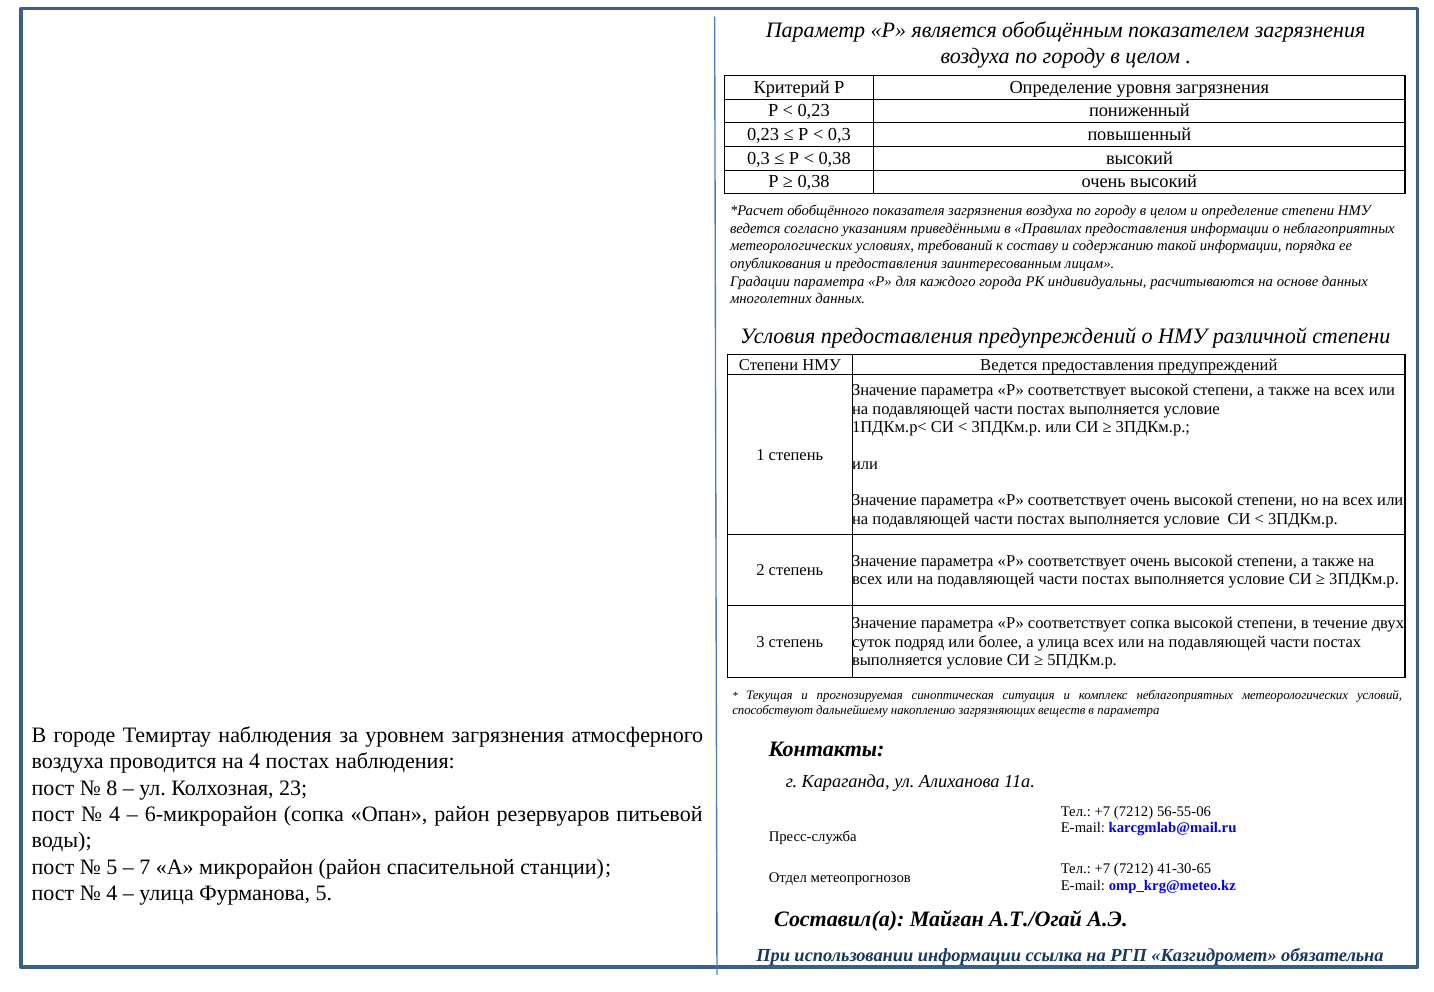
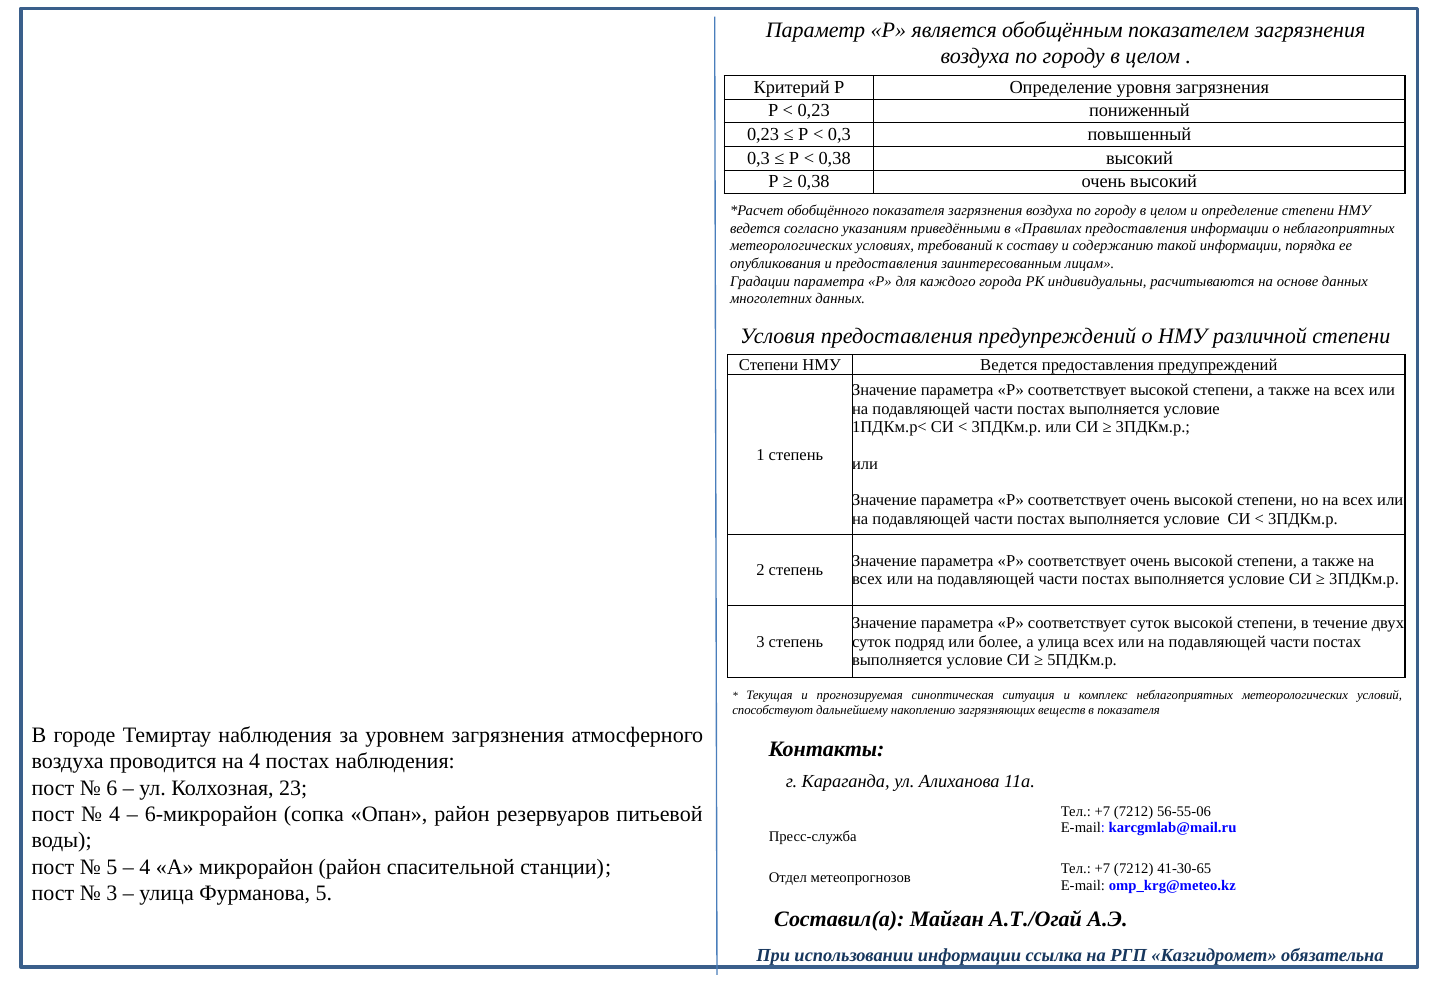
соответствует сопка: сопка -> суток (1150, 624)
в параметра: параметра -> показателя (1129, 711)
8: 8 -> 6 (112, 788)
7: 7 -> 4 (145, 868)
4: 4 -> 3 (112, 894)
